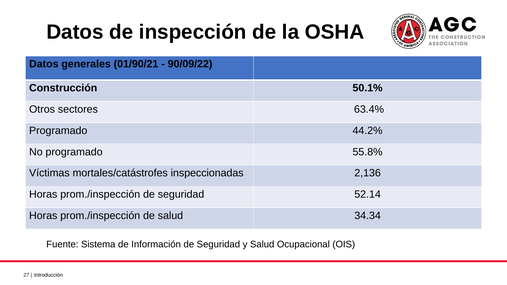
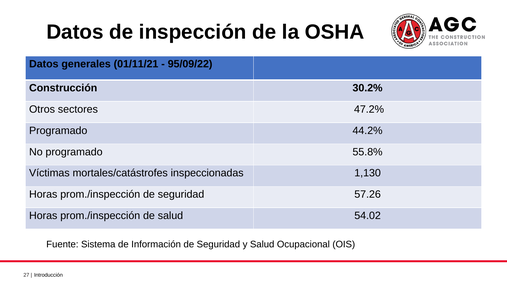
01/90/21: 01/90/21 -> 01/11/21 (136, 64)
90/09/22: 90/09/22 -> 95/09/22 (190, 64)
50.1%: 50.1% -> 30.2% (368, 88)
63.4%: 63.4% -> 47.2% (369, 109)
2,136: 2,136 -> 1,130 (368, 173)
52.14: 52.14 -> 57.26 (368, 195)
34.34: 34.34 -> 54.02 (368, 216)
